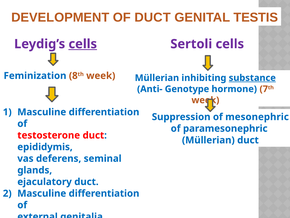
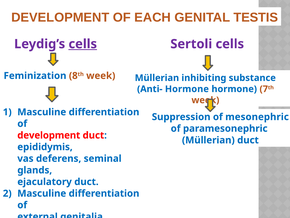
OF DUCT: DUCT -> EACH (153, 17)
substance underline: present -> none (252, 78)
Anti- Genotype: Genotype -> Hormone (187, 89)
testosterone: testosterone -> development (49, 135)
